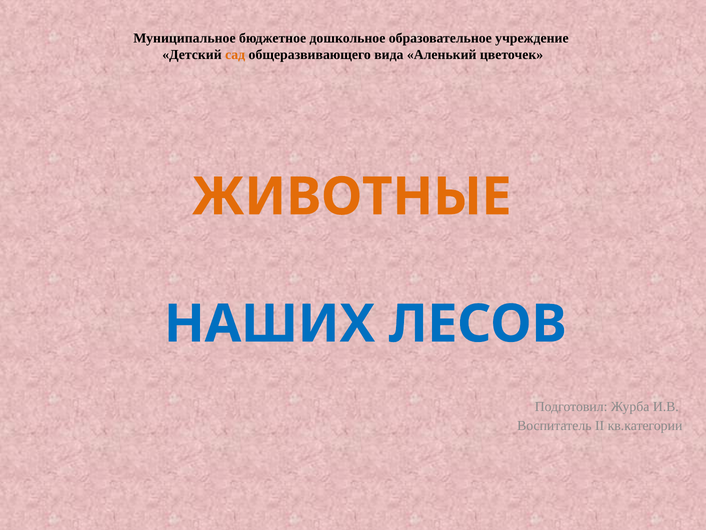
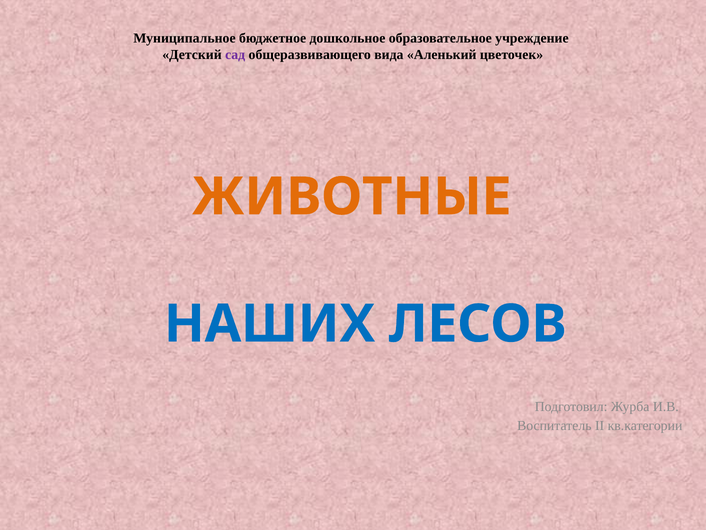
сад colour: orange -> purple (235, 55)
